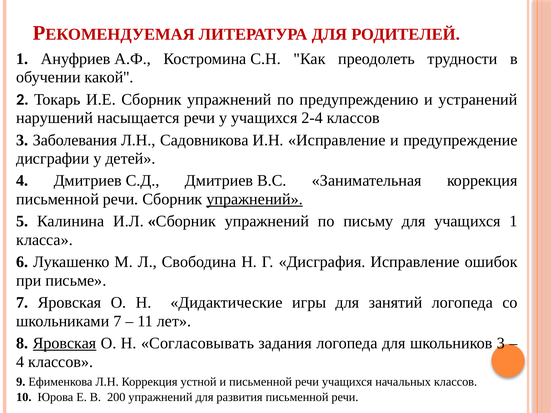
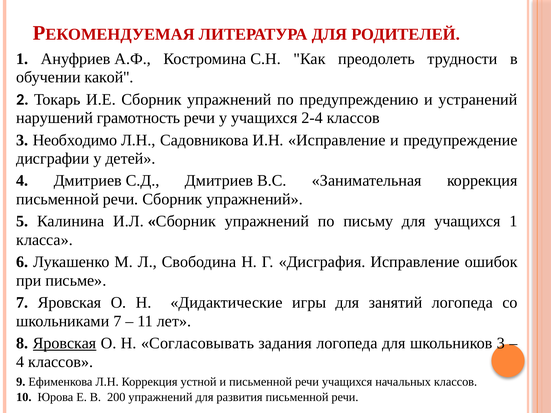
насыщается: насыщается -> грамотность (138, 118)
Заболевания: Заболевания -> Необходимо (75, 140)
упражнений underline: present -> none (255, 199)
